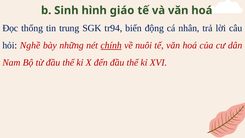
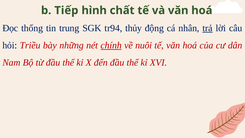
Sinh: Sinh -> Tiếp (66, 10)
giáo: giáo -> chất (122, 10)
biến: biến -> thủy (134, 28)
trả underline: none -> present (208, 28)
Nghề: Nghề -> Triều (30, 45)
